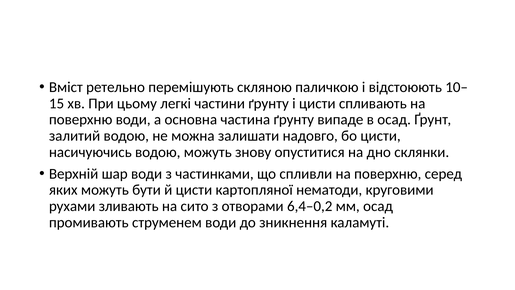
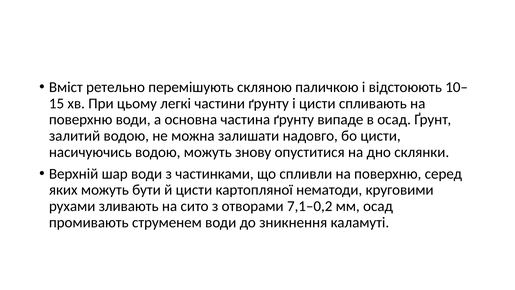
6,4–0,2: 6,4–0,2 -> 7,1–0,2 (310, 206)
